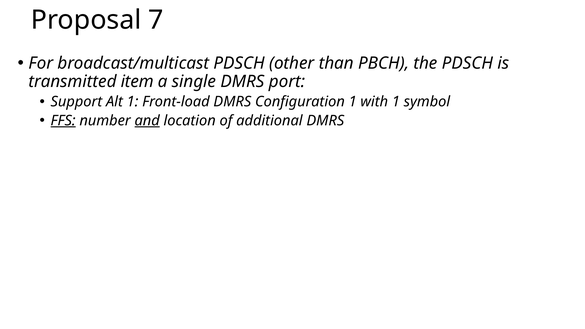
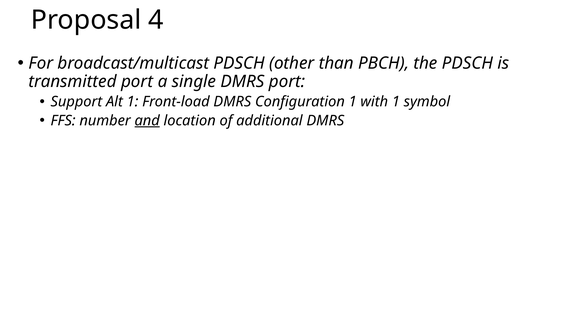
7: 7 -> 4 (156, 20)
transmitted item: item -> port (137, 82)
FFS underline: present -> none (63, 121)
